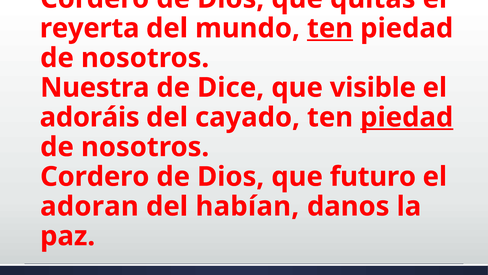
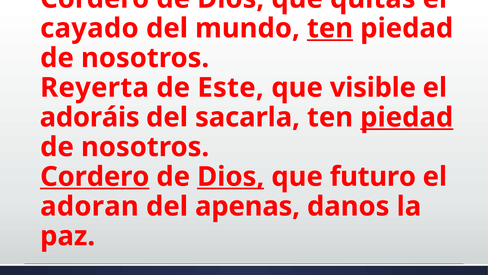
reyerta: reyerta -> cayado (89, 28)
Nuestra: Nuestra -> Reyerta (95, 87)
Dice: Dice -> Este (231, 87)
cayado: cayado -> sacarla (247, 117)
Cordero underline: none -> present (95, 176)
Dios underline: none -> present (231, 176)
habían: habían -> apenas (248, 206)
